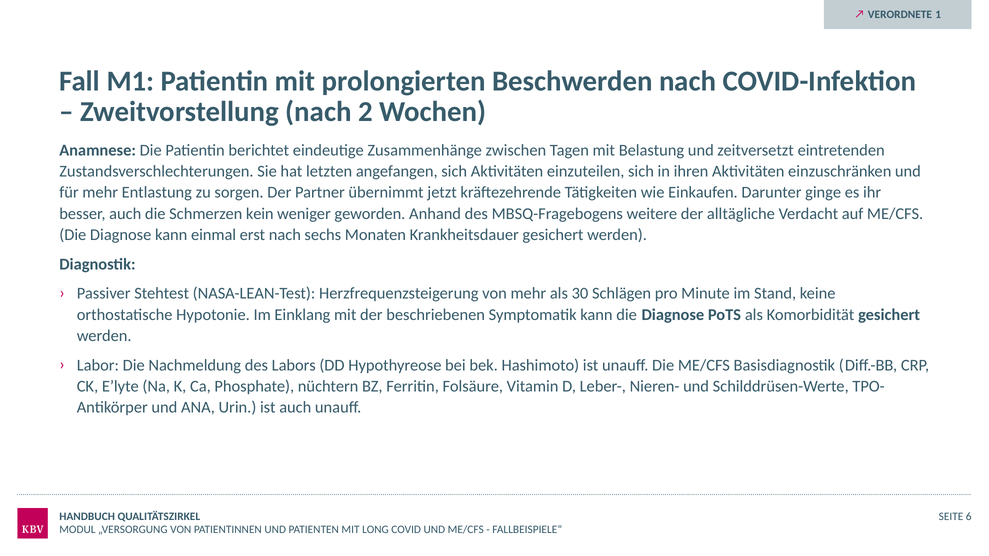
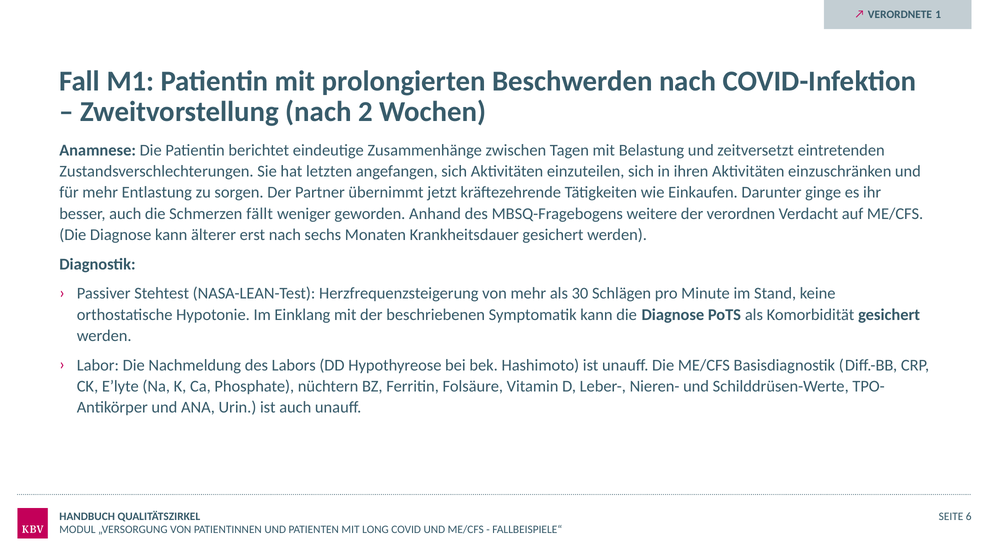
kein: kein -> fällt (260, 214)
alltägliche: alltägliche -> verordnen (741, 214)
einmal: einmal -> älterer (214, 235)
